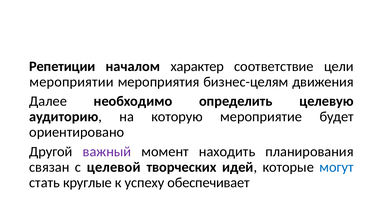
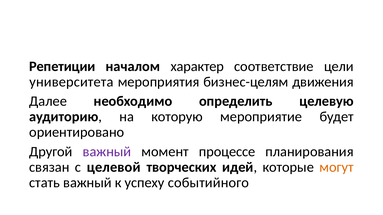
мероприятии: мероприятии -> университета (71, 82)
находить: находить -> процессе (227, 152)
могут colour: blue -> orange (337, 168)
стать круглые: круглые -> важный (87, 183)
обеспечивает: обеспечивает -> событийного (208, 183)
